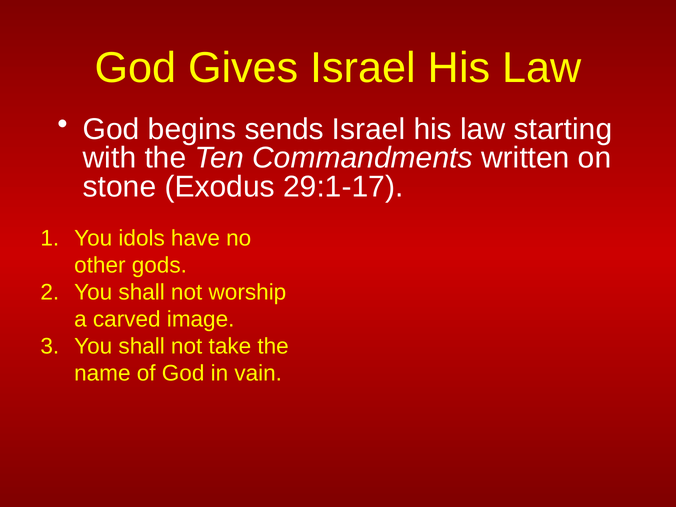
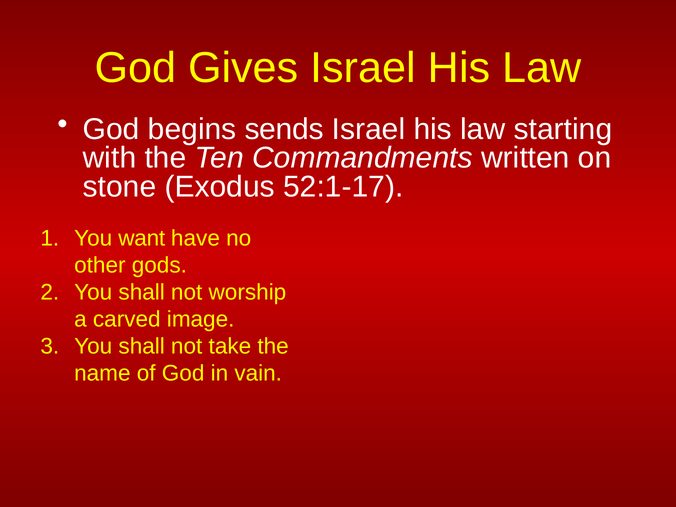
29:1-17: 29:1-17 -> 52:1-17 (343, 187)
idols: idols -> want (142, 238)
